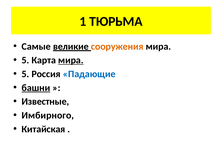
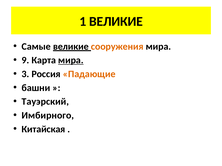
1 ТЮРЬМА: ТЮРЬМА -> ВЕЛИКИЕ (116, 21)
5: 5 -> 9 (25, 60)
5: 5 -> 3 (25, 74)
Падающие colour: blue -> orange (89, 74)
башни underline: present -> none (36, 88)
Известные: Известные -> Тауэрский (45, 102)
